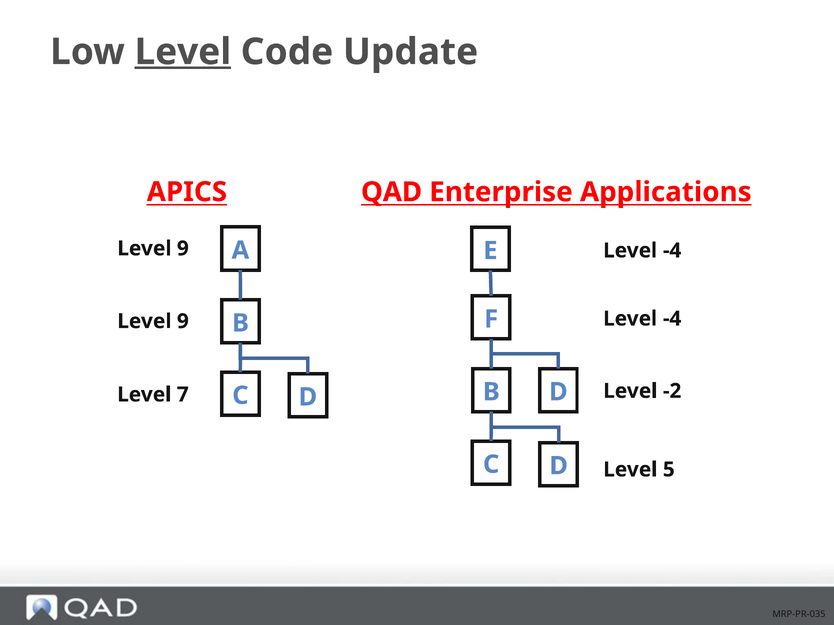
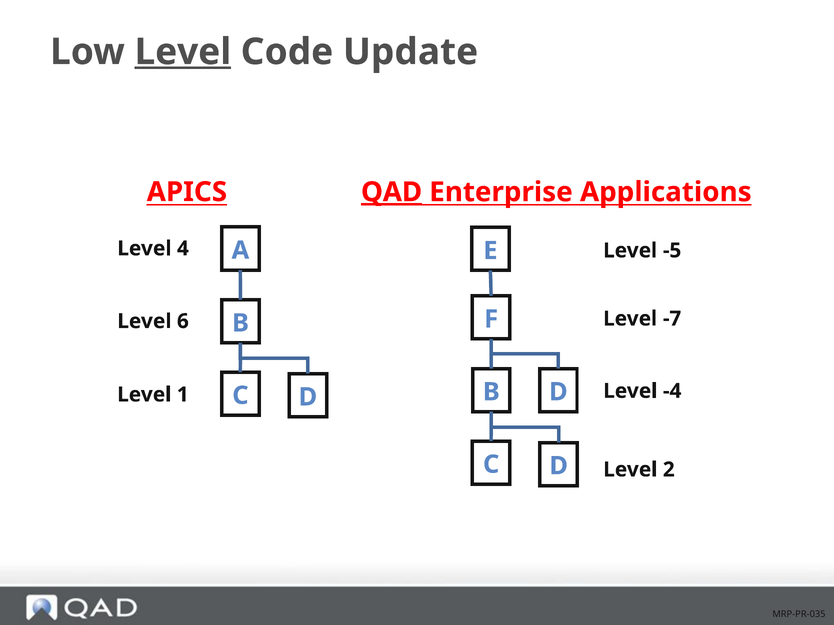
QAD underline: none -> present (392, 192)
9: 9 -> 4 (183, 249)
-4: -4 -> -5 (672, 251)
-4: -4 -> -7 (672, 319)
9: 9 -> 6 (183, 321)
-2: -2 -> -4 (672, 391)
7: 7 -> 1 (183, 395)
5: 5 -> 2 (669, 470)
